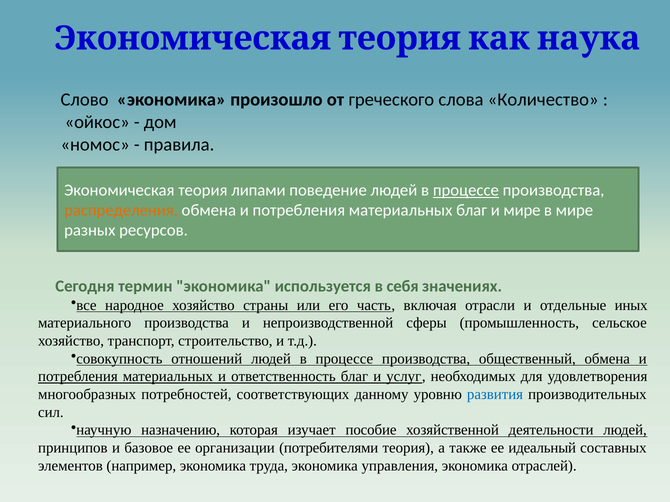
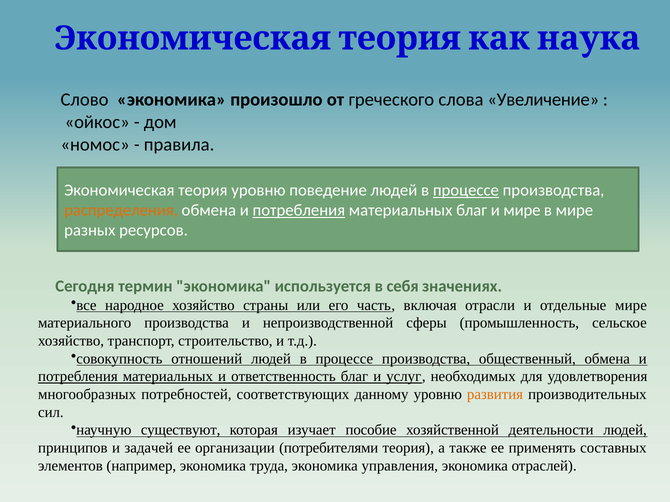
Количество: Количество -> Увеличение (543, 100)
теория липами: липами -> уровню (258, 190)
потребления underline: none -> present (299, 211)
отдельные иных: иных -> мире (631, 306)
развития colour: blue -> orange (495, 395)
назначению: назначению -> существуют (181, 431)
базовое: базовое -> задачей (149, 448)
идеальный: идеальный -> применять (542, 448)
